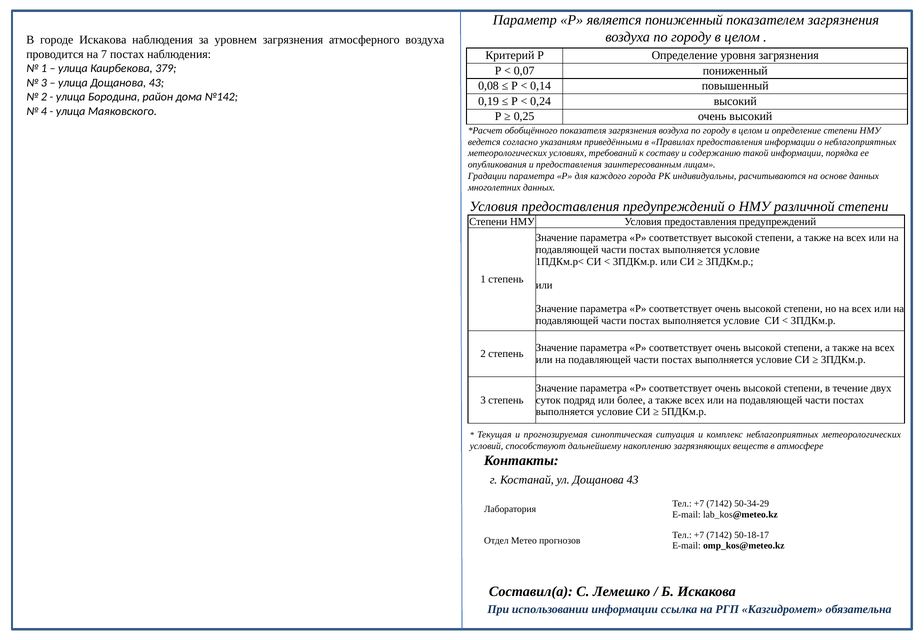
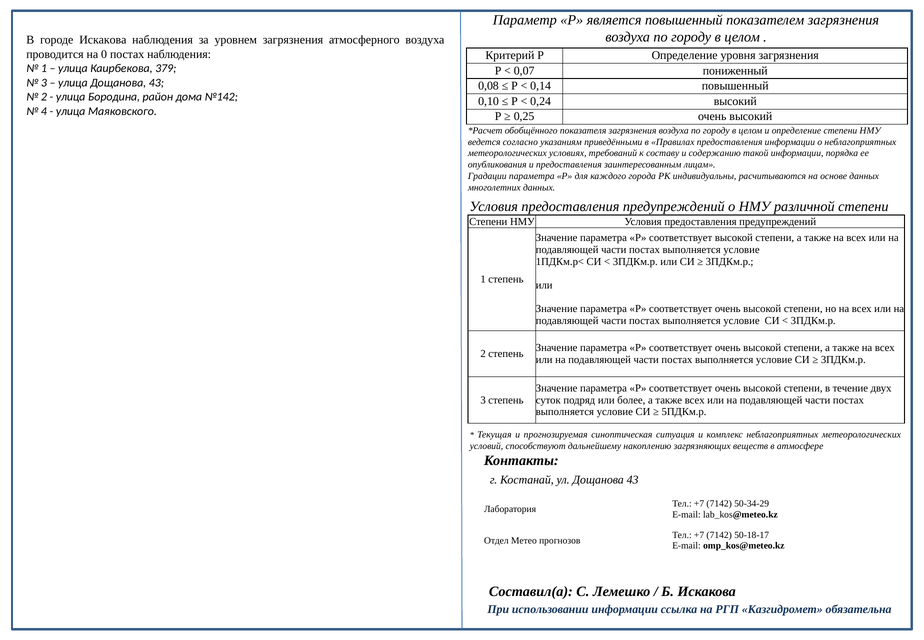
является пониженный: пониженный -> повышенный (684, 20)
7: 7 -> 0 (104, 54)
0,19: 0,19 -> 0,10 (489, 101)
